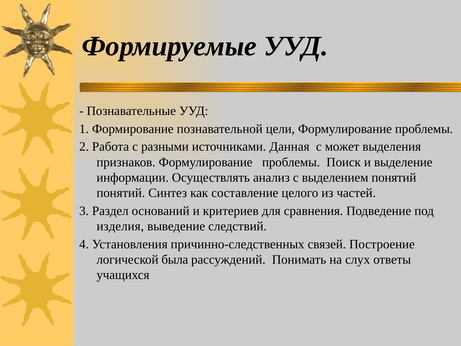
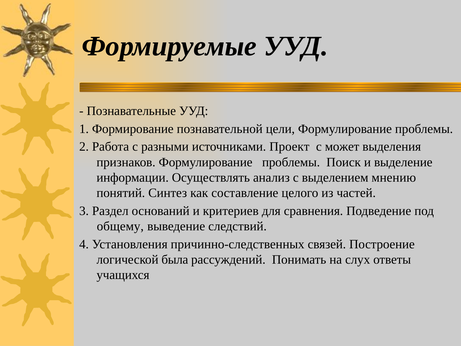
Данная: Данная -> Проект (289, 147)
выделением понятий: понятий -> мнению (394, 177)
изделия: изделия -> общему (120, 226)
